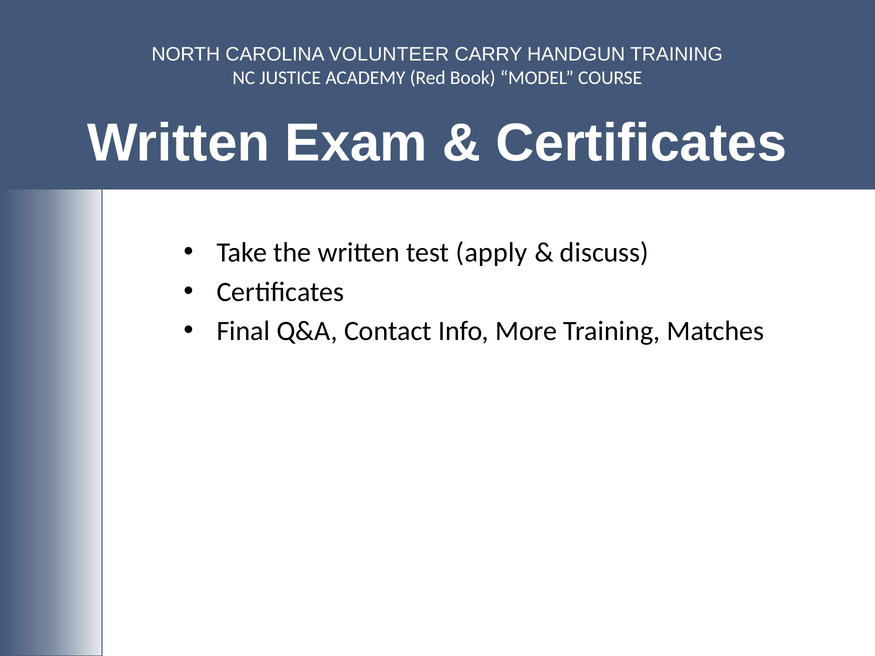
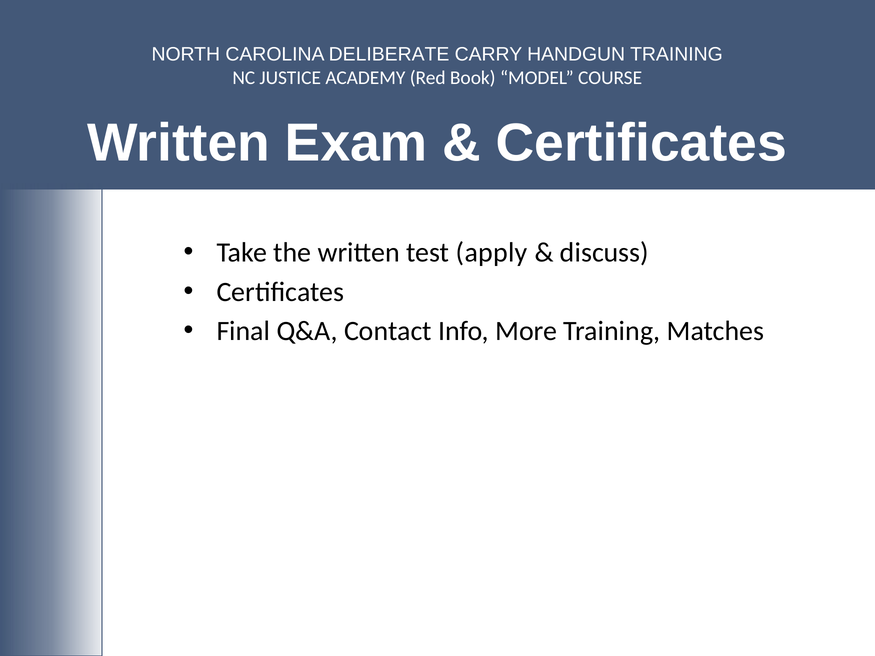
VOLUNTEER: VOLUNTEER -> DELIBERATE (389, 55)
